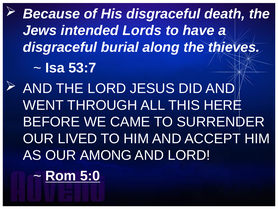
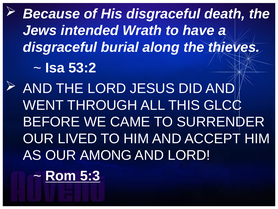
Lords: Lords -> Wrath (142, 31)
53:7: 53:7 -> 53:2 (82, 68)
HERE: HERE -> GLCC (223, 105)
5:0: 5:0 -> 5:3 (90, 176)
